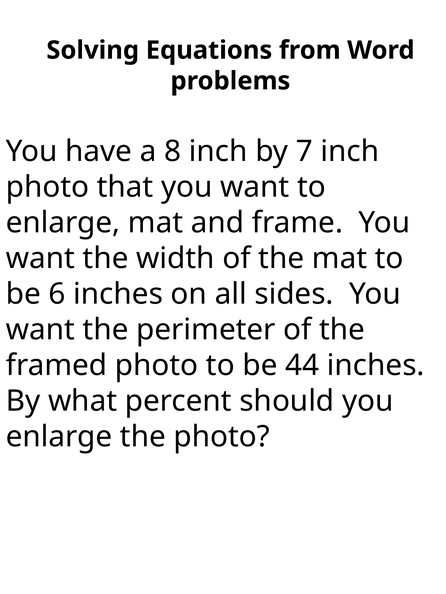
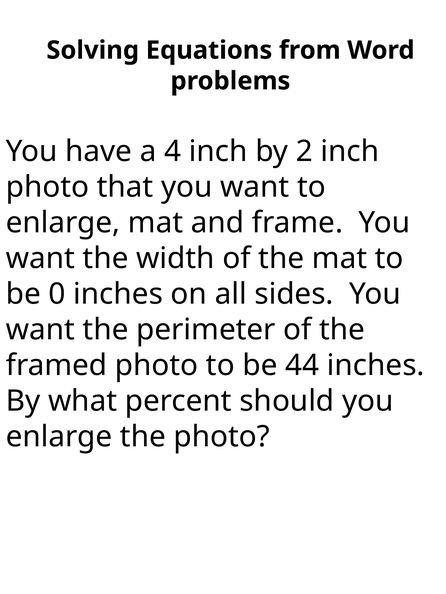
8: 8 -> 4 (173, 152)
7: 7 -> 2 (304, 152)
6: 6 -> 0 (57, 294)
